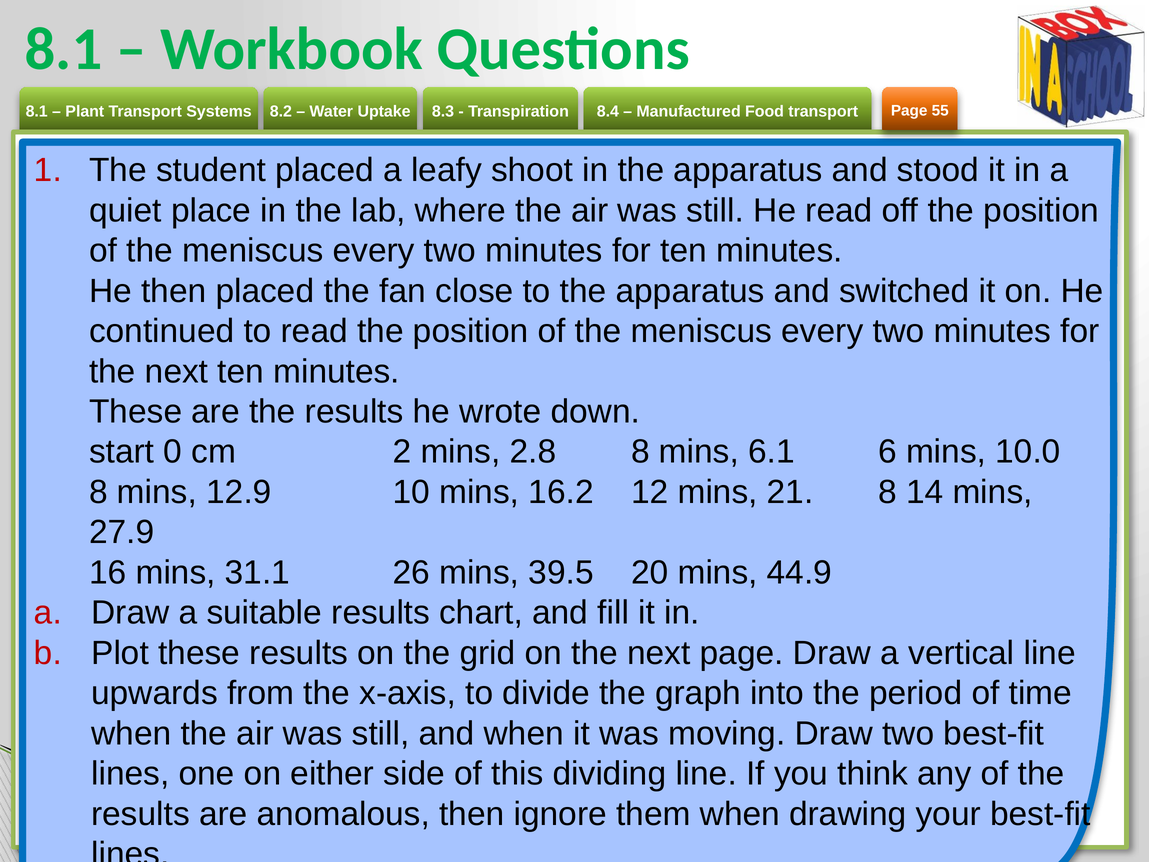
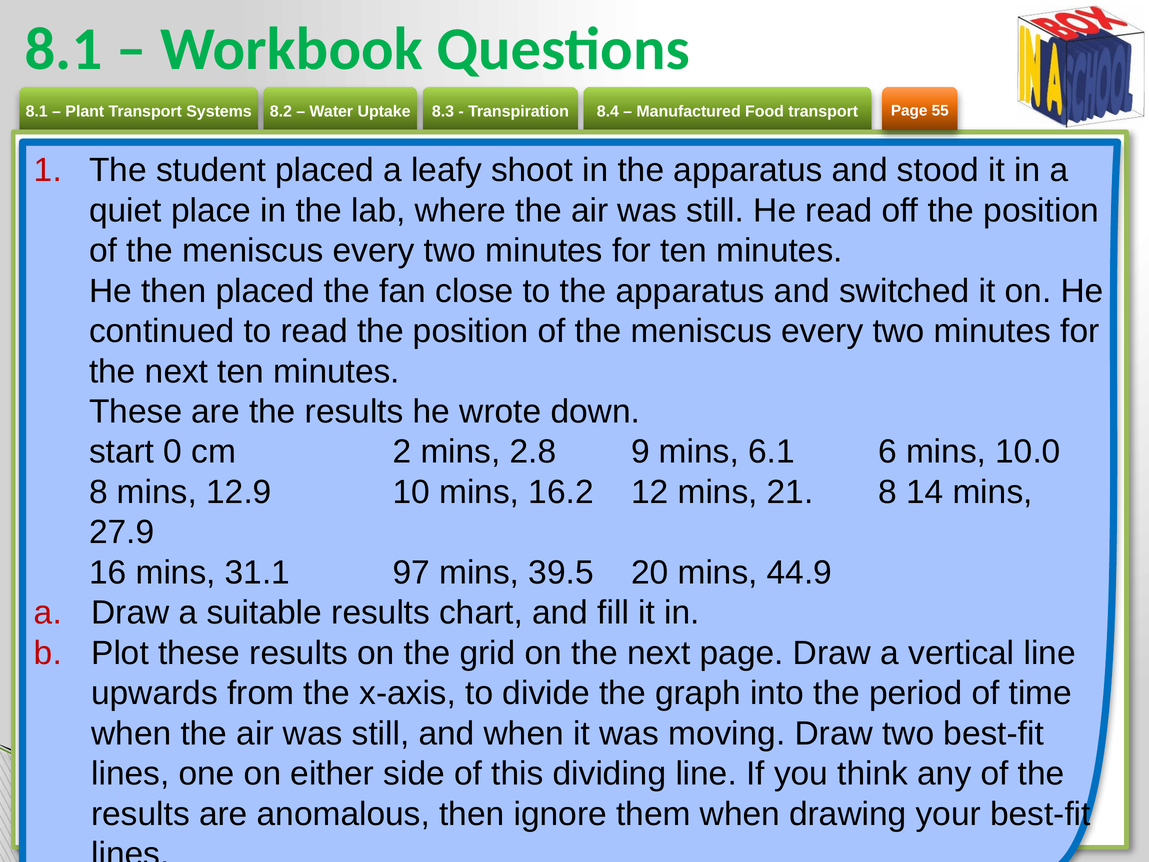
2.8 8: 8 -> 9 (640, 452)
26: 26 -> 97 (411, 572)
